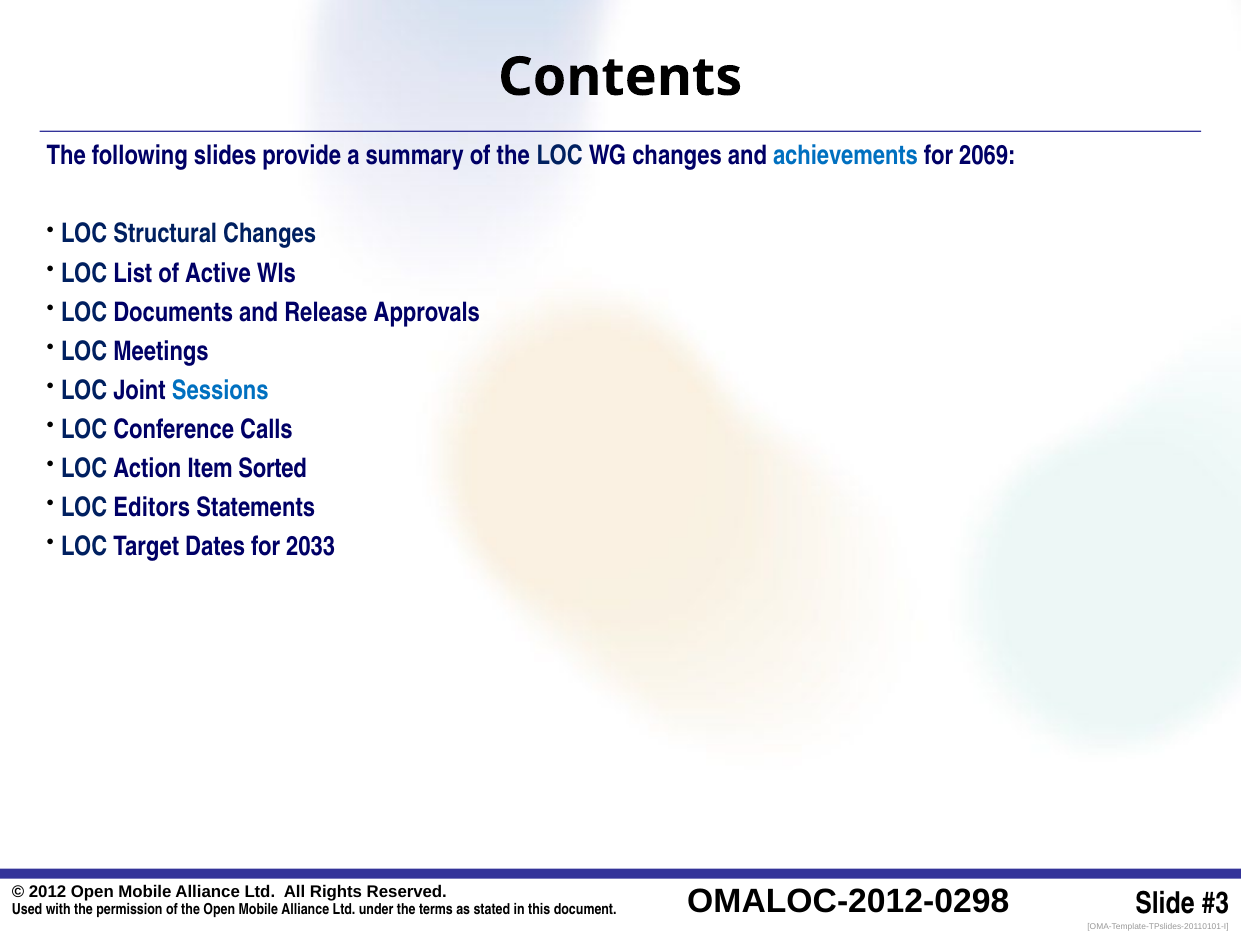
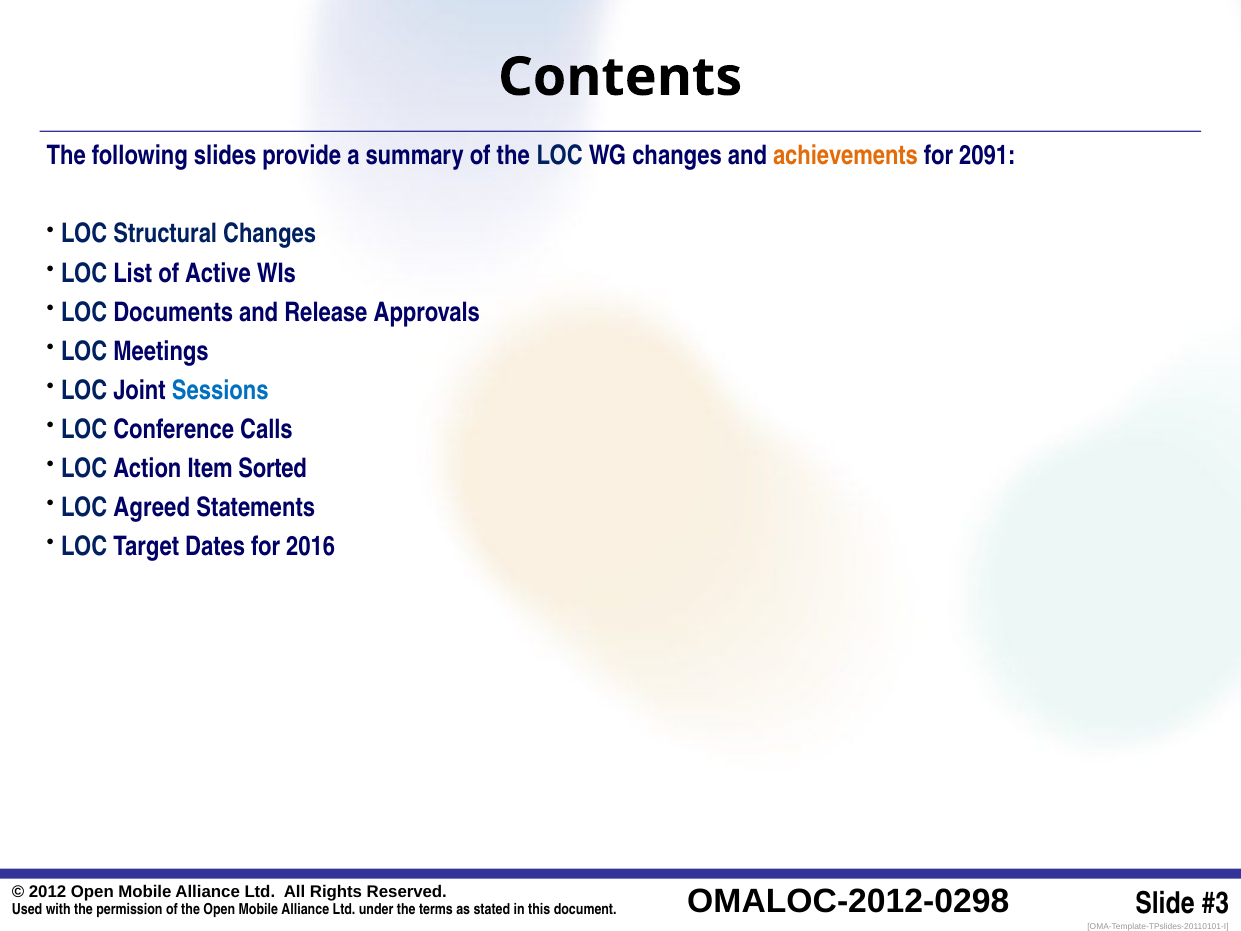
achievements colour: blue -> orange (846, 156)
2069: 2069 -> 2091 (987, 156)
Editors: Editors -> Agreed (152, 507)
2033: 2033 -> 2016 (311, 546)
